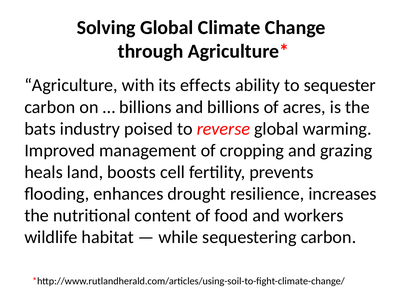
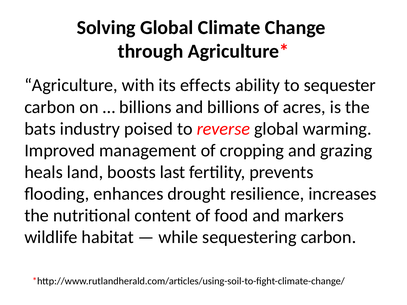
cell: cell -> last (173, 172)
workers: workers -> markers (314, 216)
